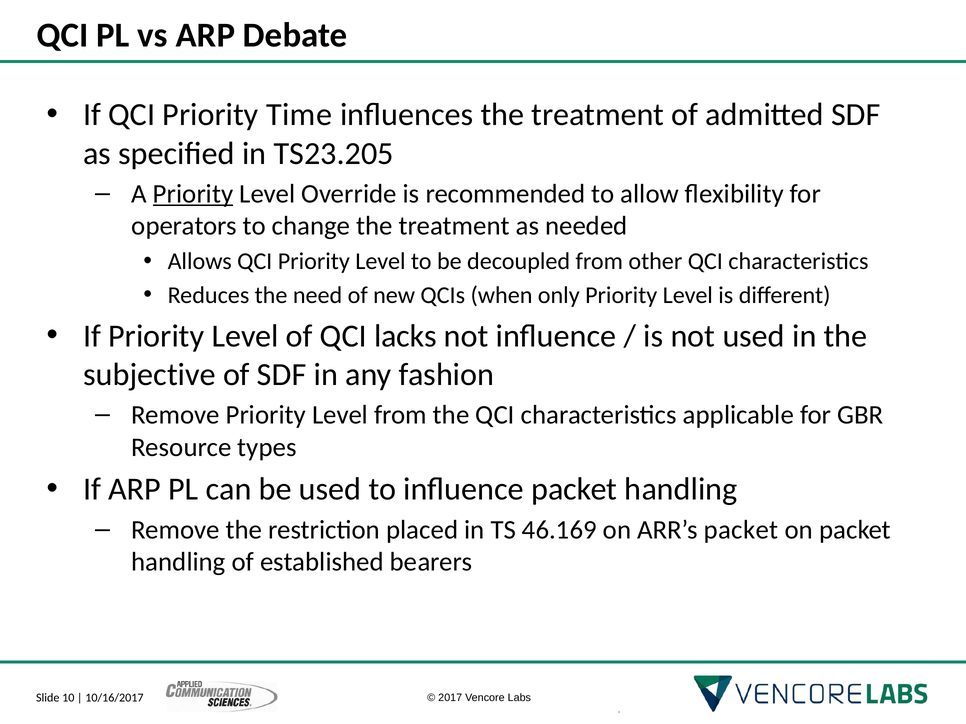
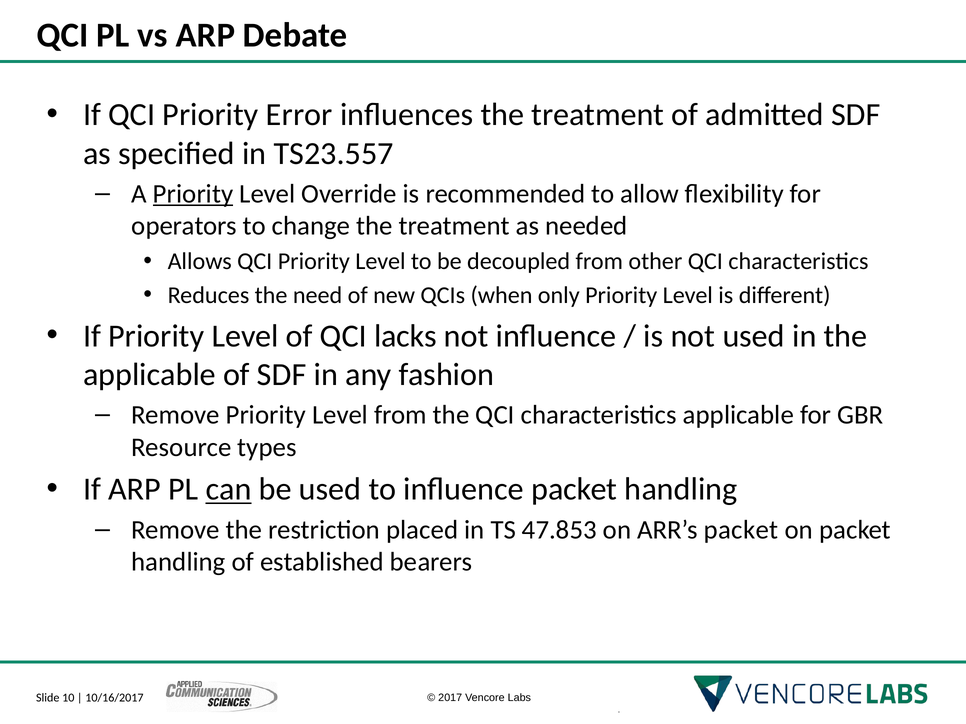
Time: Time -> Error (299, 115)
TS23.205: TS23.205 -> TS23.557 (334, 154)
subjective: subjective -> applicable (149, 375)
can underline: none -> present (229, 490)
46.169: 46.169 -> 47.853 (559, 530)
